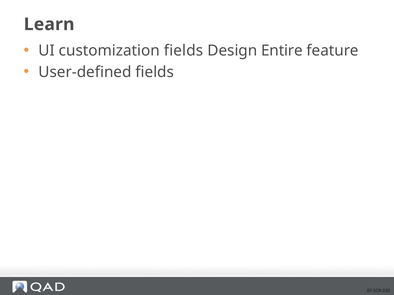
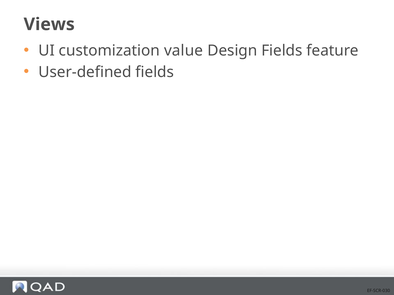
Learn: Learn -> Views (49, 24)
customization fields: fields -> value (184, 51)
Design Entire: Entire -> Fields (282, 51)
